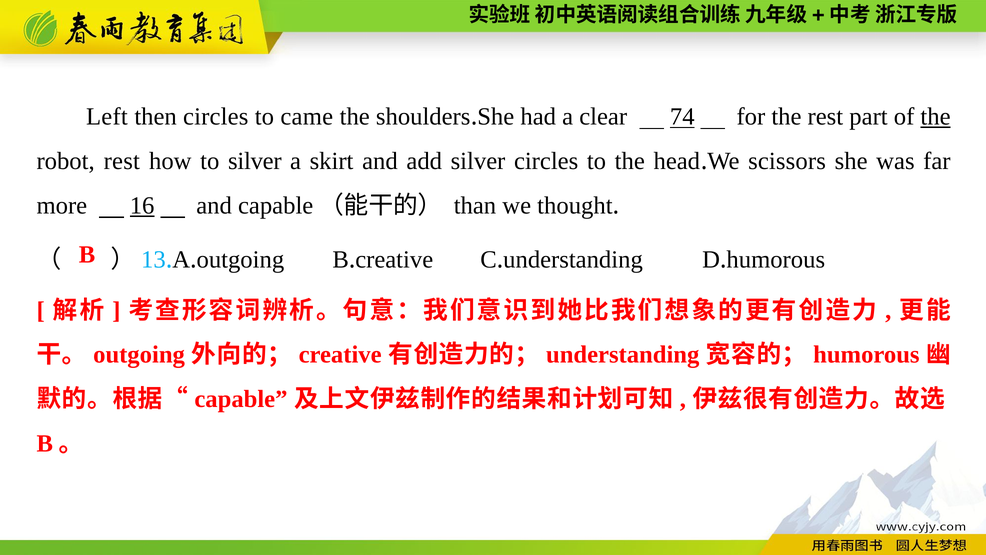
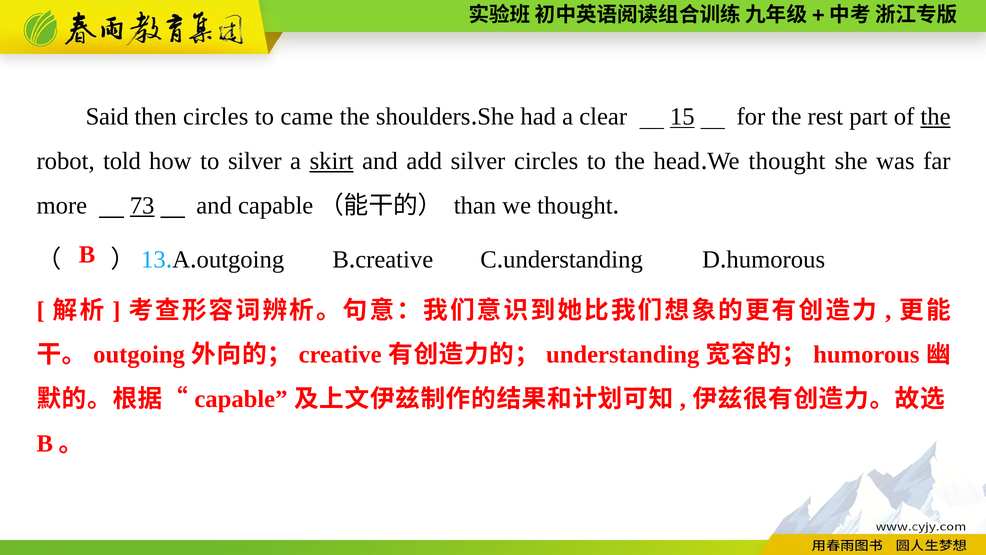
Left: Left -> Said (107, 117)
74: 74 -> 15 (682, 117)
robot rest: rest -> told (122, 161)
skirt underline: none -> present (332, 161)
scissors: scissors -> thought (787, 161)
16: 16 -> 73 (142, 205)
